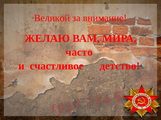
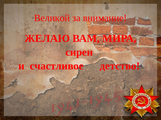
часто: часто -> сирен (79, 53)
